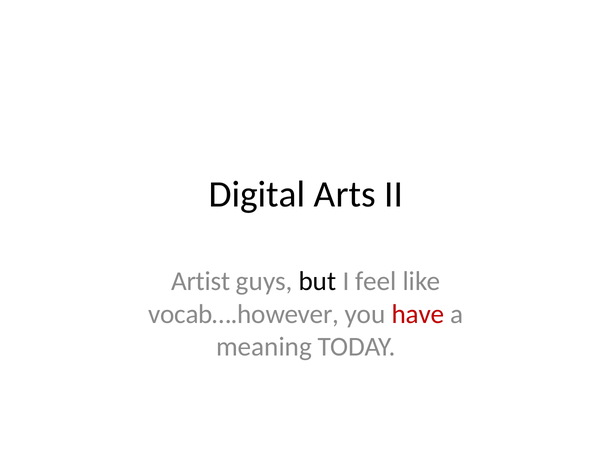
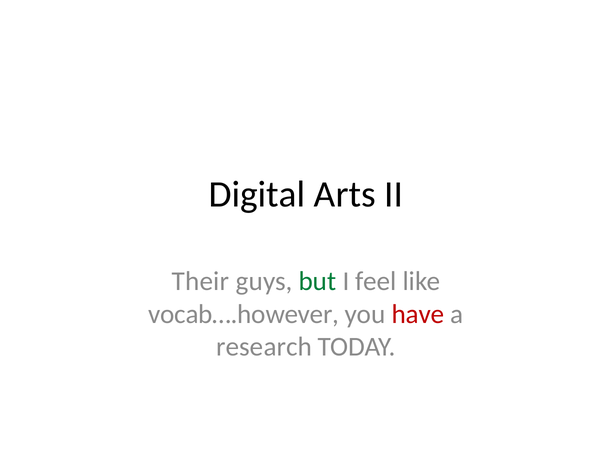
Artist: Artist -> Their (200, 281)
but colour: black -> green (317, 281)
meaning: meaning -> research (264, 347)
